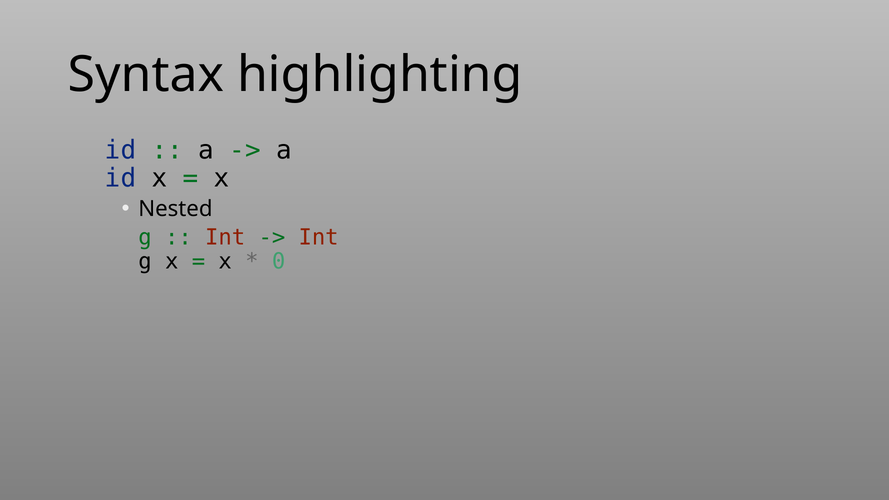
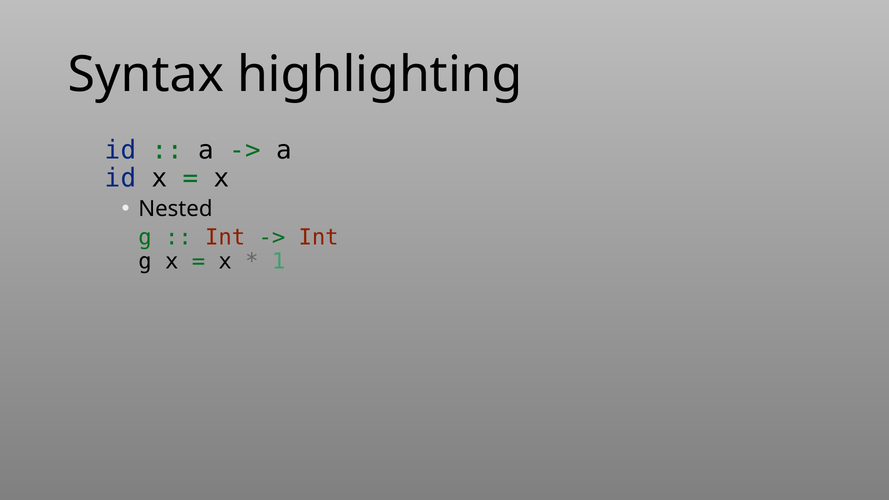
0: 0 -> 1 (279, 262)
